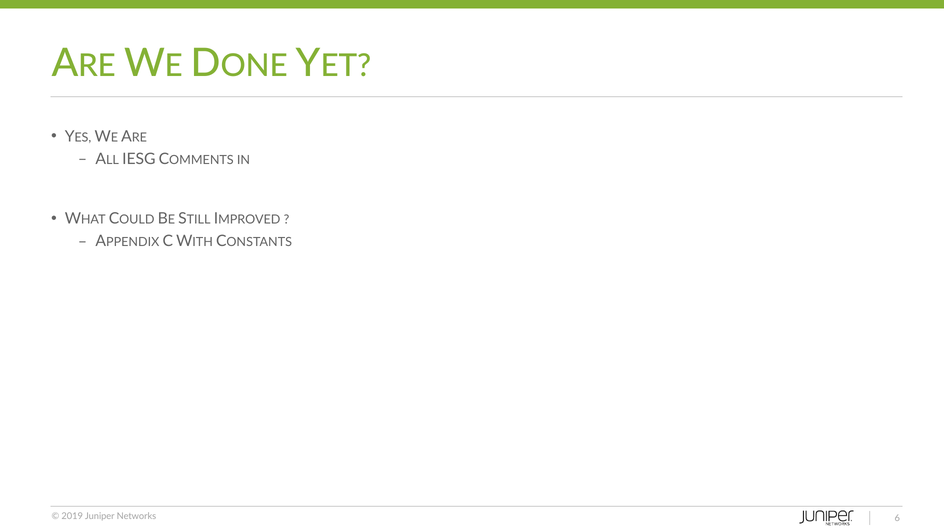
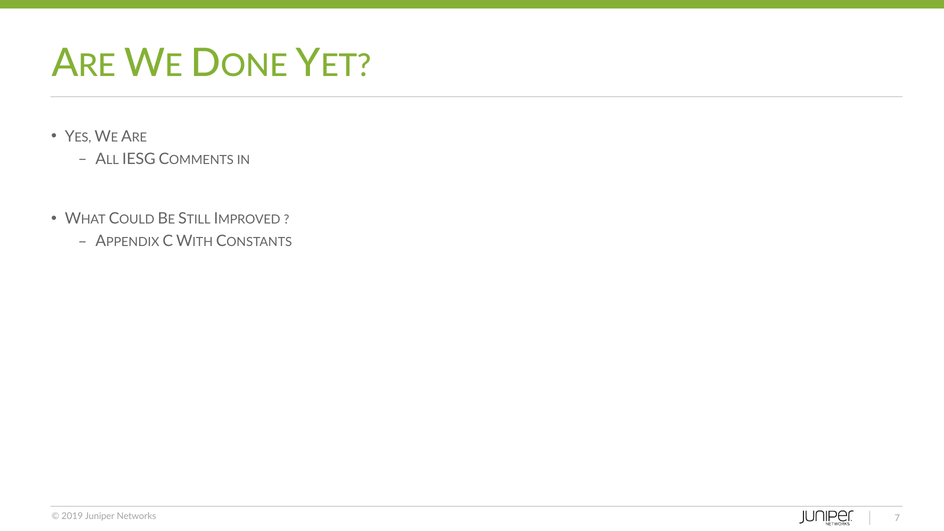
6: 6 -> 7 (897, 518)
